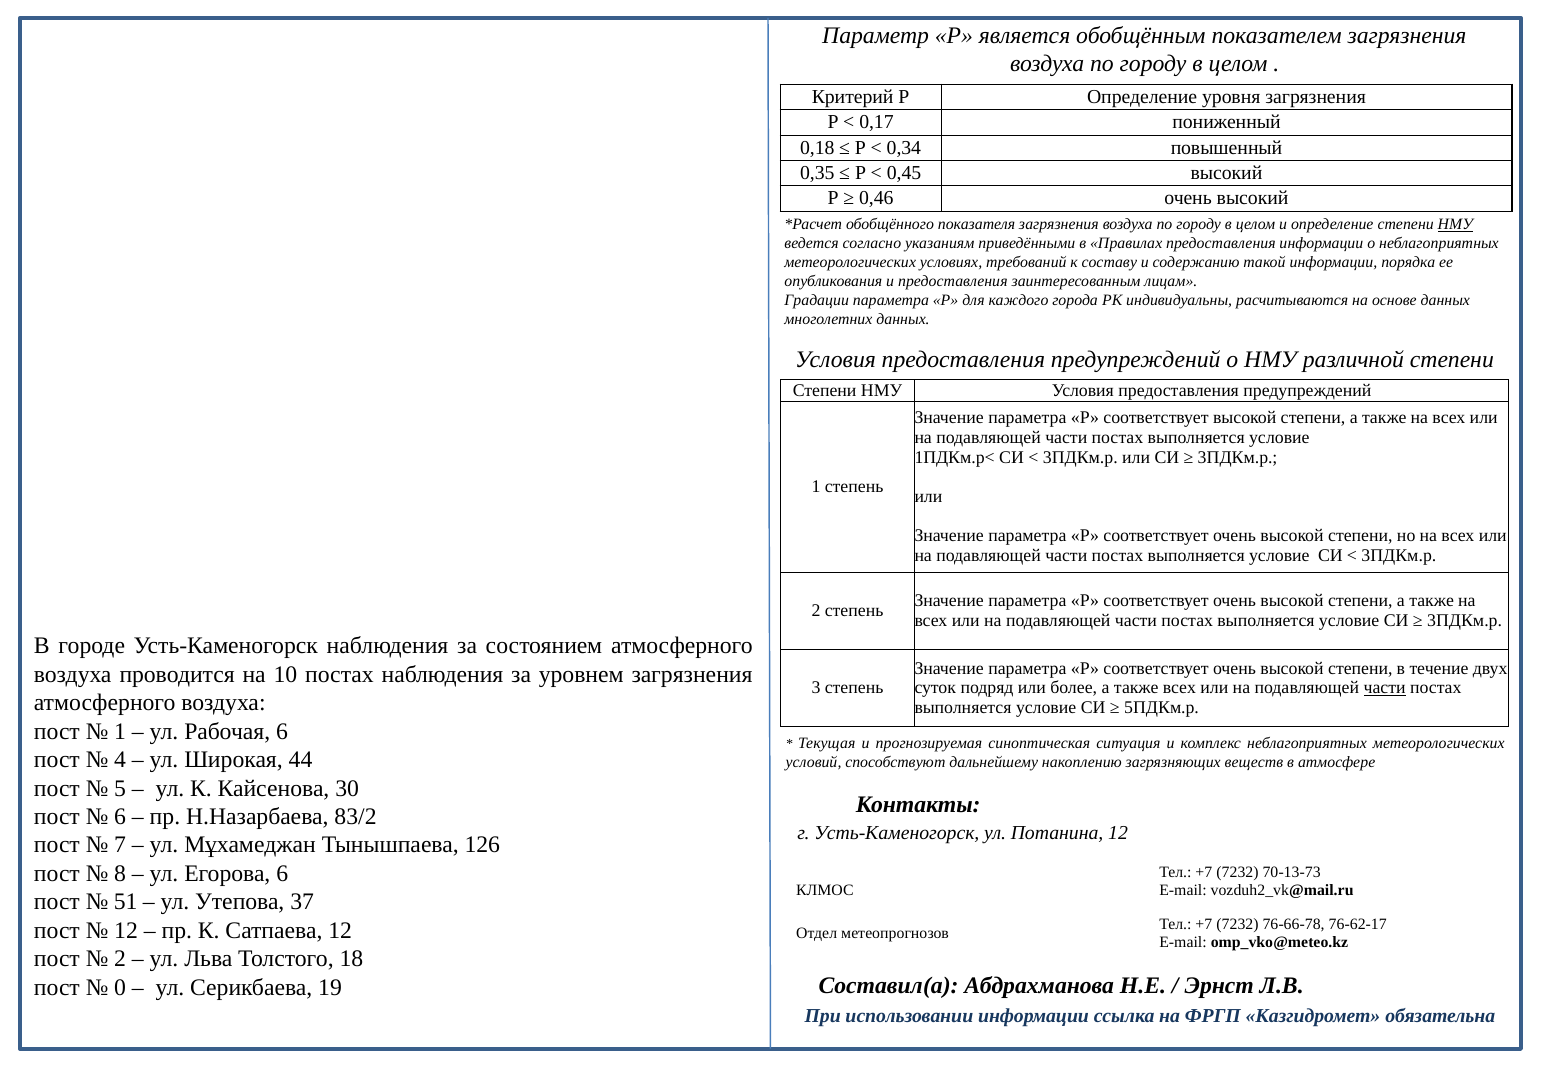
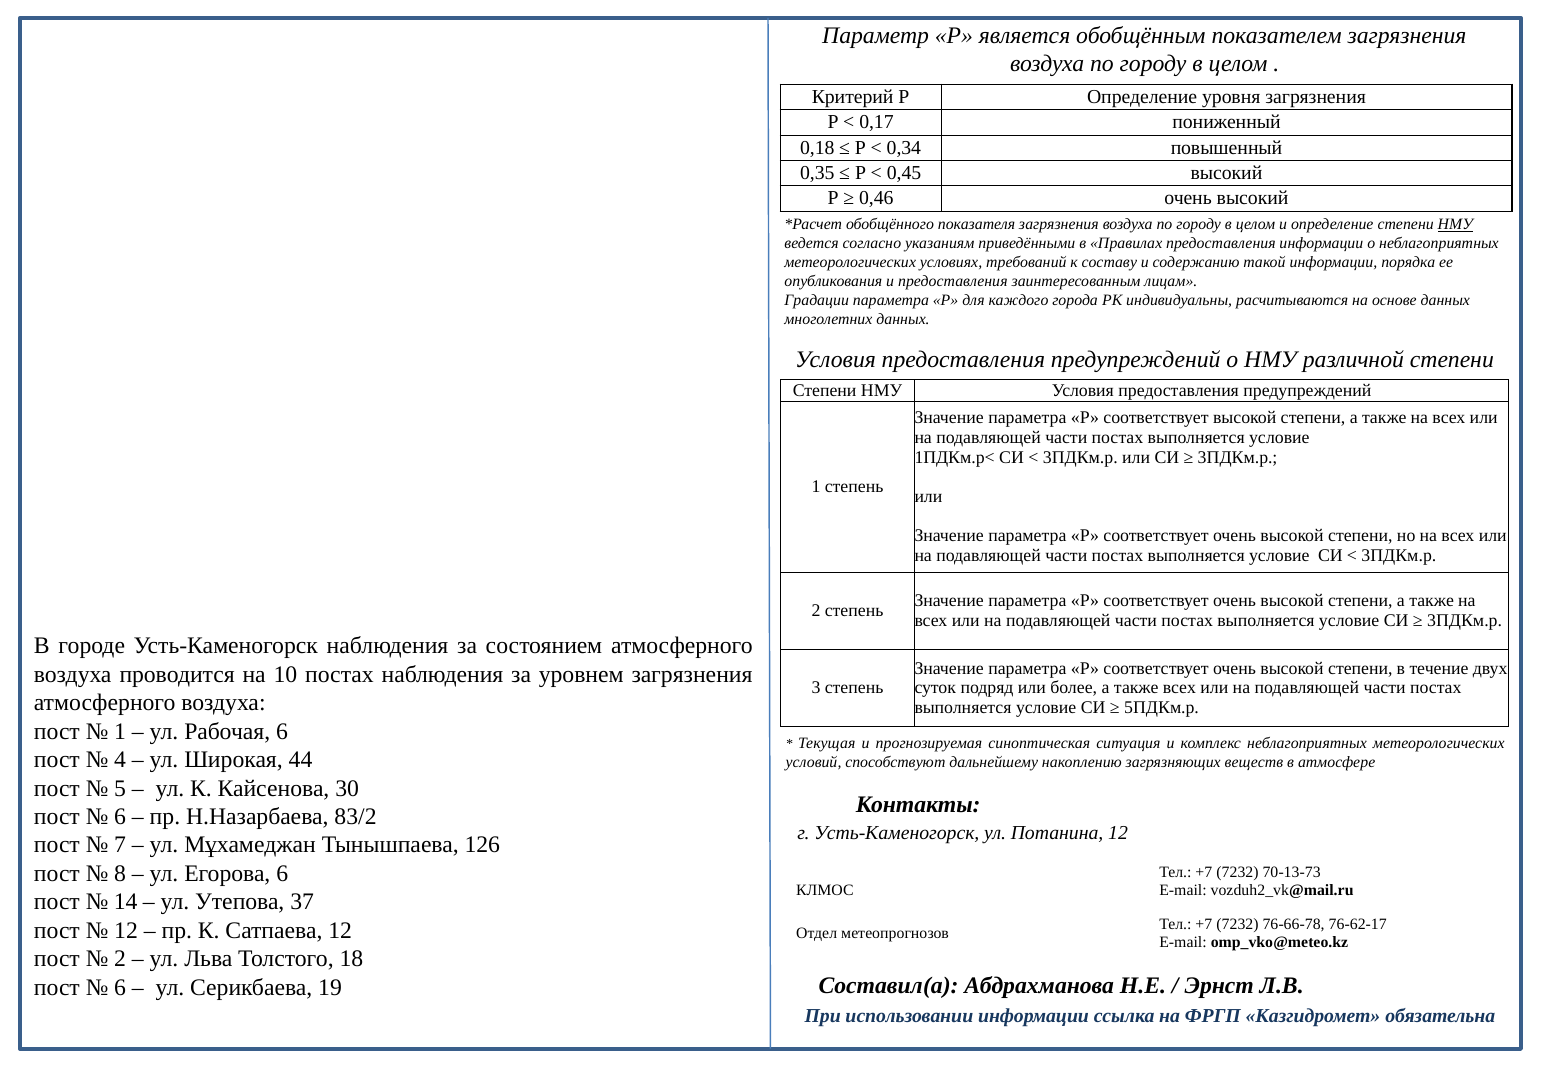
части underline: present -> none (1385, 688)
51: 51 -> 14 (126, 902)
0: 0 -> 6 (120, 987)
